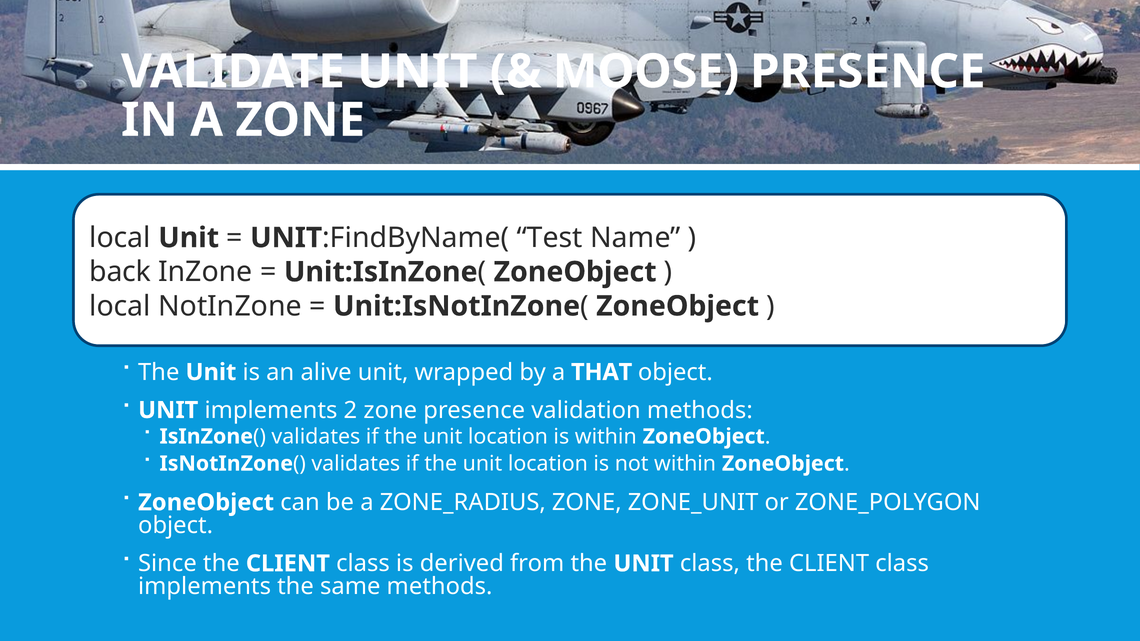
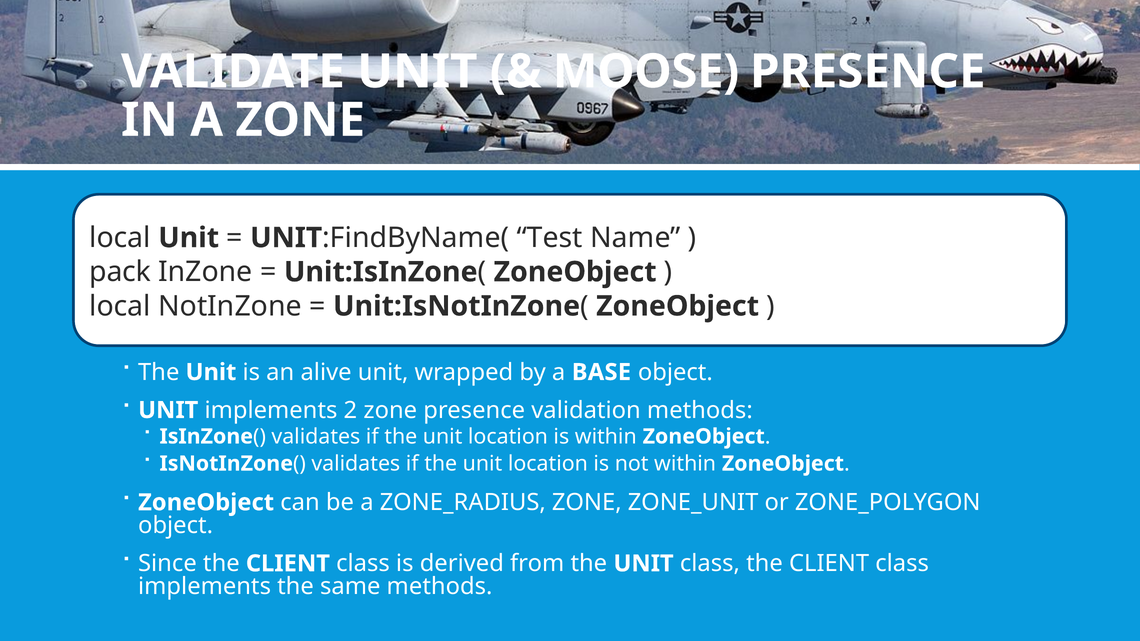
back: back -> pack (120, 272)
THAT: THAT -> BASE (601, 372)
